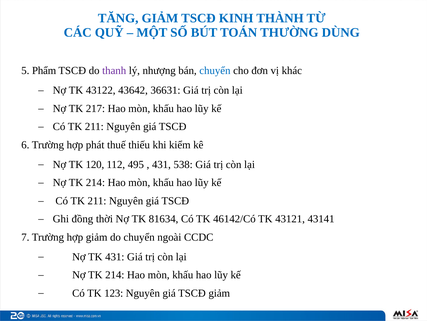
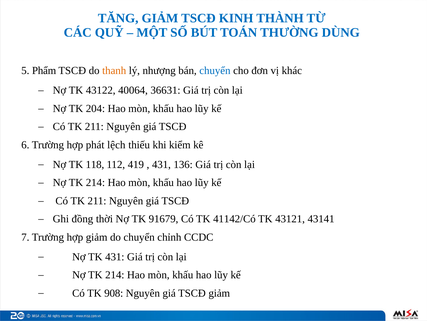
thanh colour: purple -> orange (114, 71)
43642: 43642 -> 40064 (133, 90)
217: 217 -> 204 (95, 108)
thuế: thuế -> lệch (116, 145)
120: 120 -> 118 (95, 164)
495: 495 -> 419 (136, 164)
538: 538 -> 136 (183, 164)
81634: 81634 -> 91679 (164, 219)
46142/Có: 46142/Có -> 41142/Có (234, 219)
ngoài: ngoài -> chỉnh (169, 237)
123: 123 -> 908 (114, 293)
